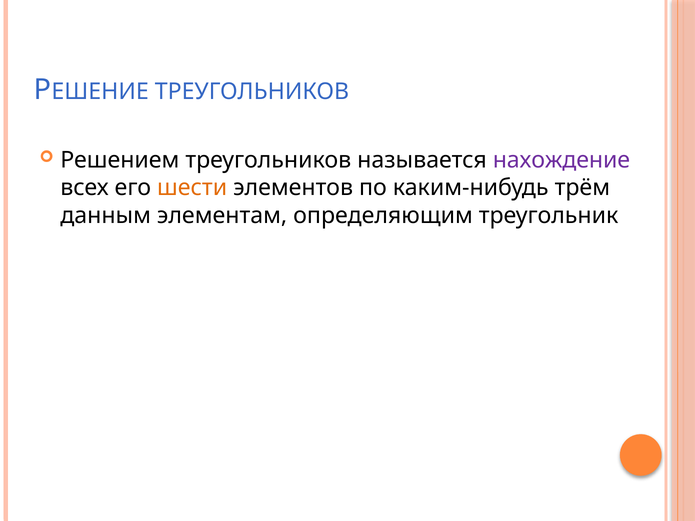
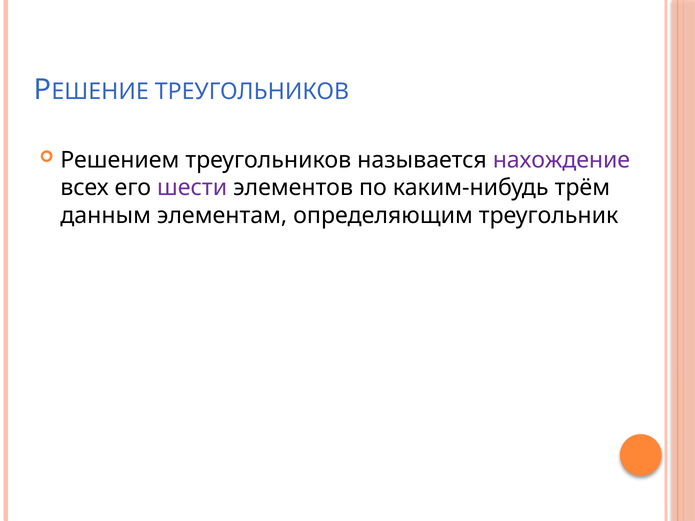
шести colour: orange -> purple (192, 188)
